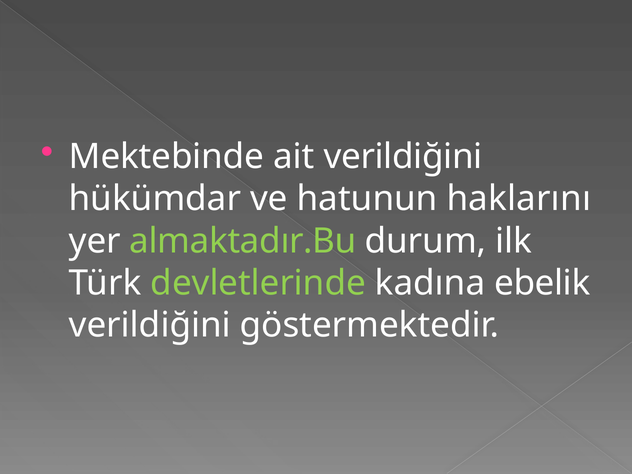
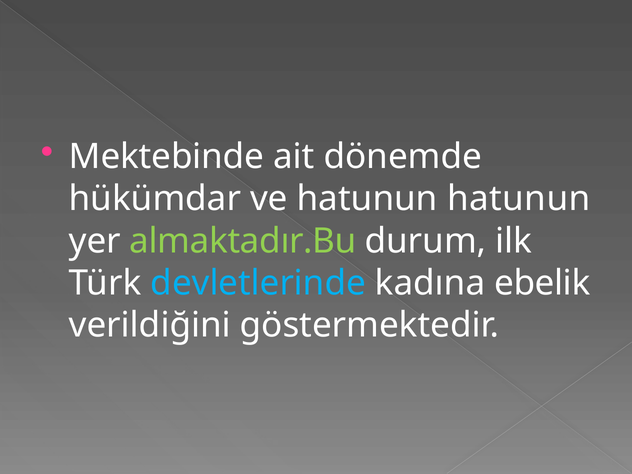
ait verildiğini: verildiğini -> dönemde (403, 157)
hatunun haklarını: haklarını -> hatunun (519, 199)
devletlerinde colour: light green -> light blue (258, 283)
